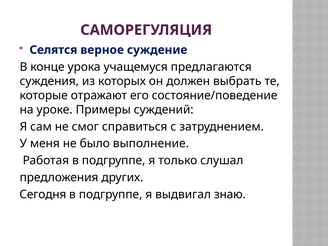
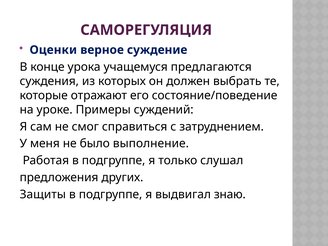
Селятся: Селятся -> Оценки (53, 50)
Сегодня: Сегодня -> Защиты (43, 195)
